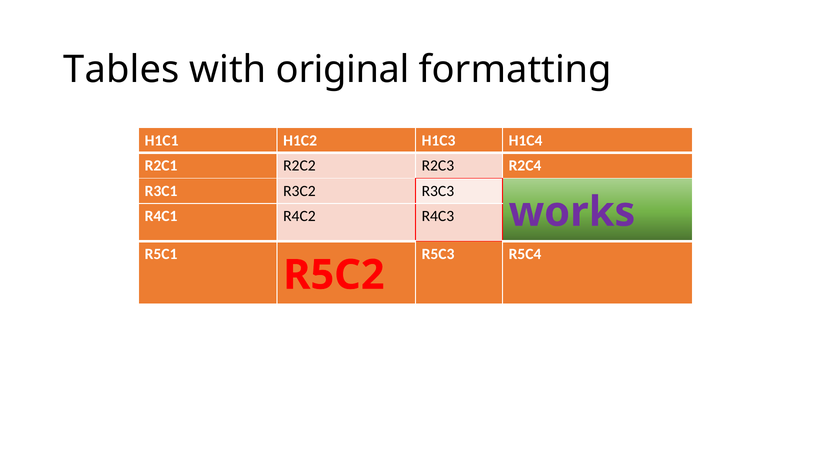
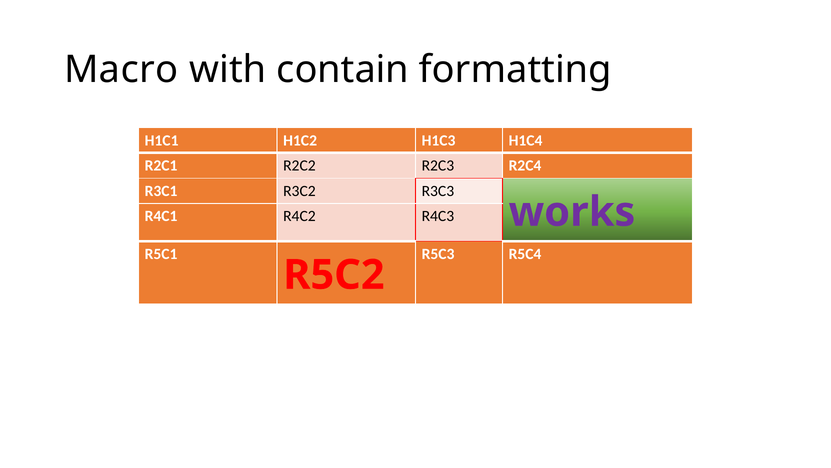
Tables: Tables -> Macro (121, 70)
original: original -> contain (343, 70)
